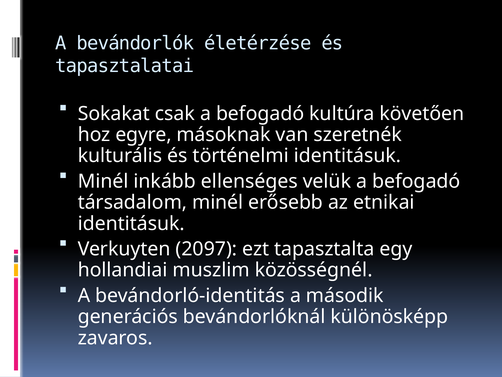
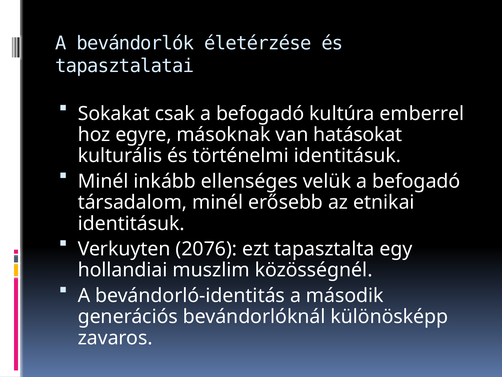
követően: követően -> emberrel (422, 113)
szeretnék: szeretnék -> hatásokat (358, 135)
2097: 2097 -> 2076 (206, 249)
